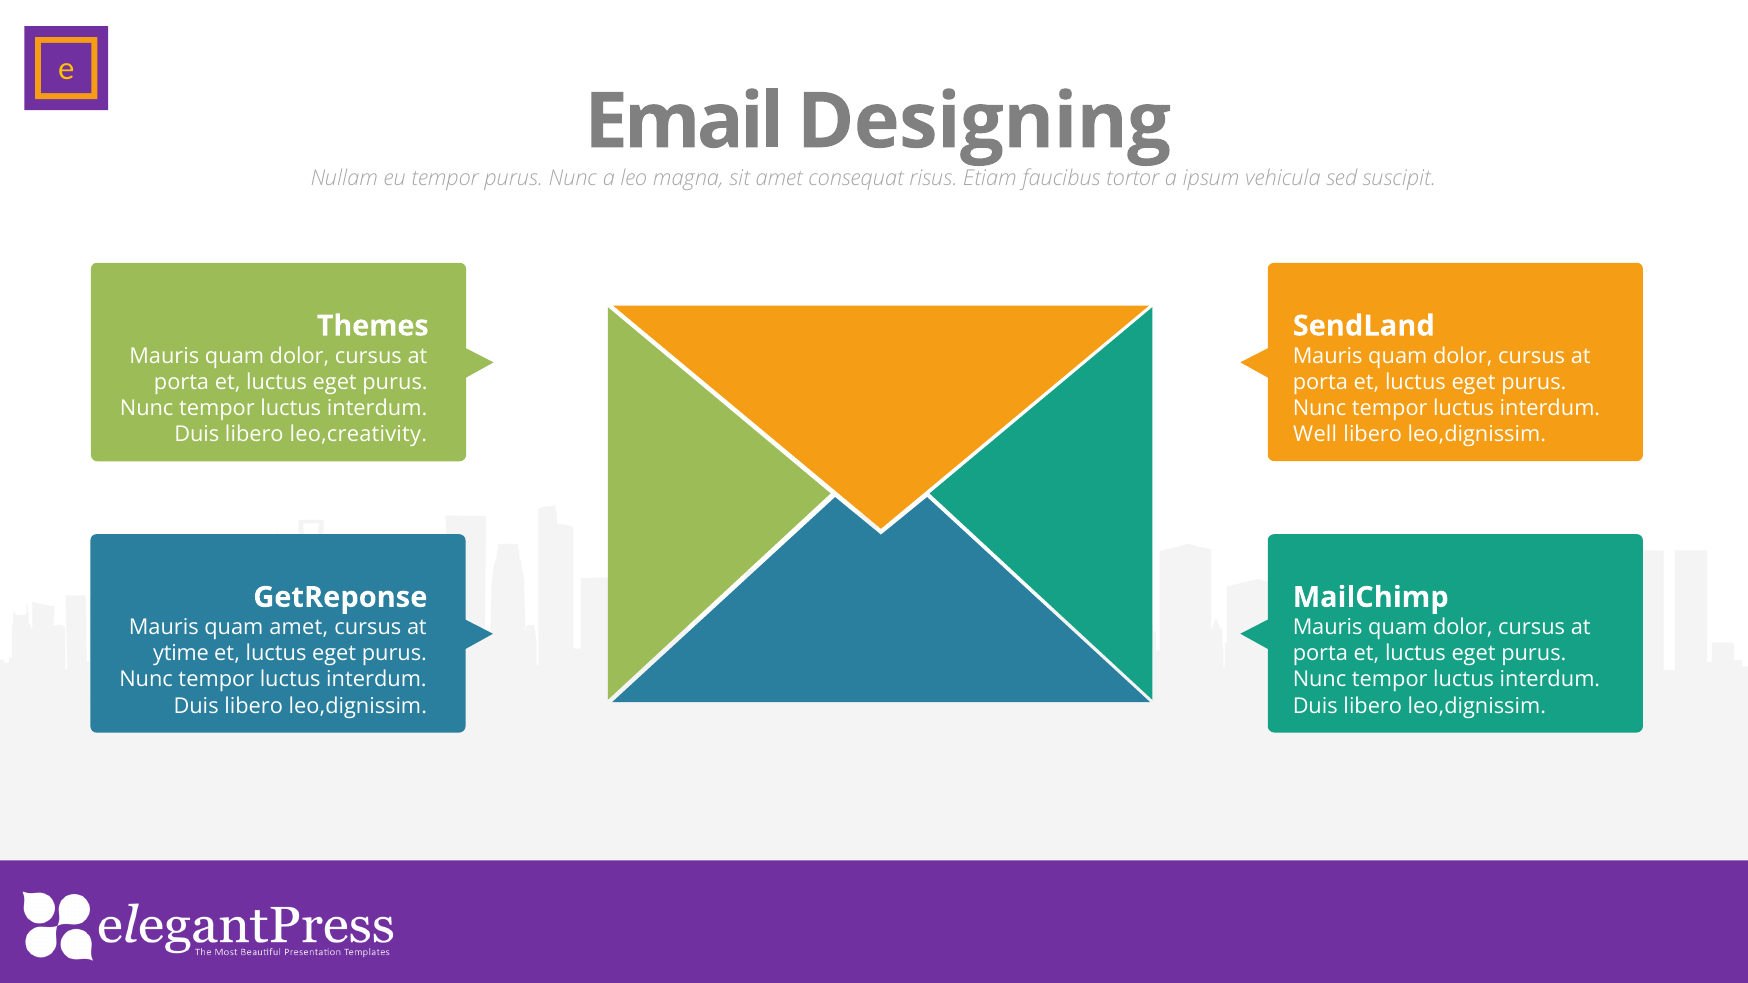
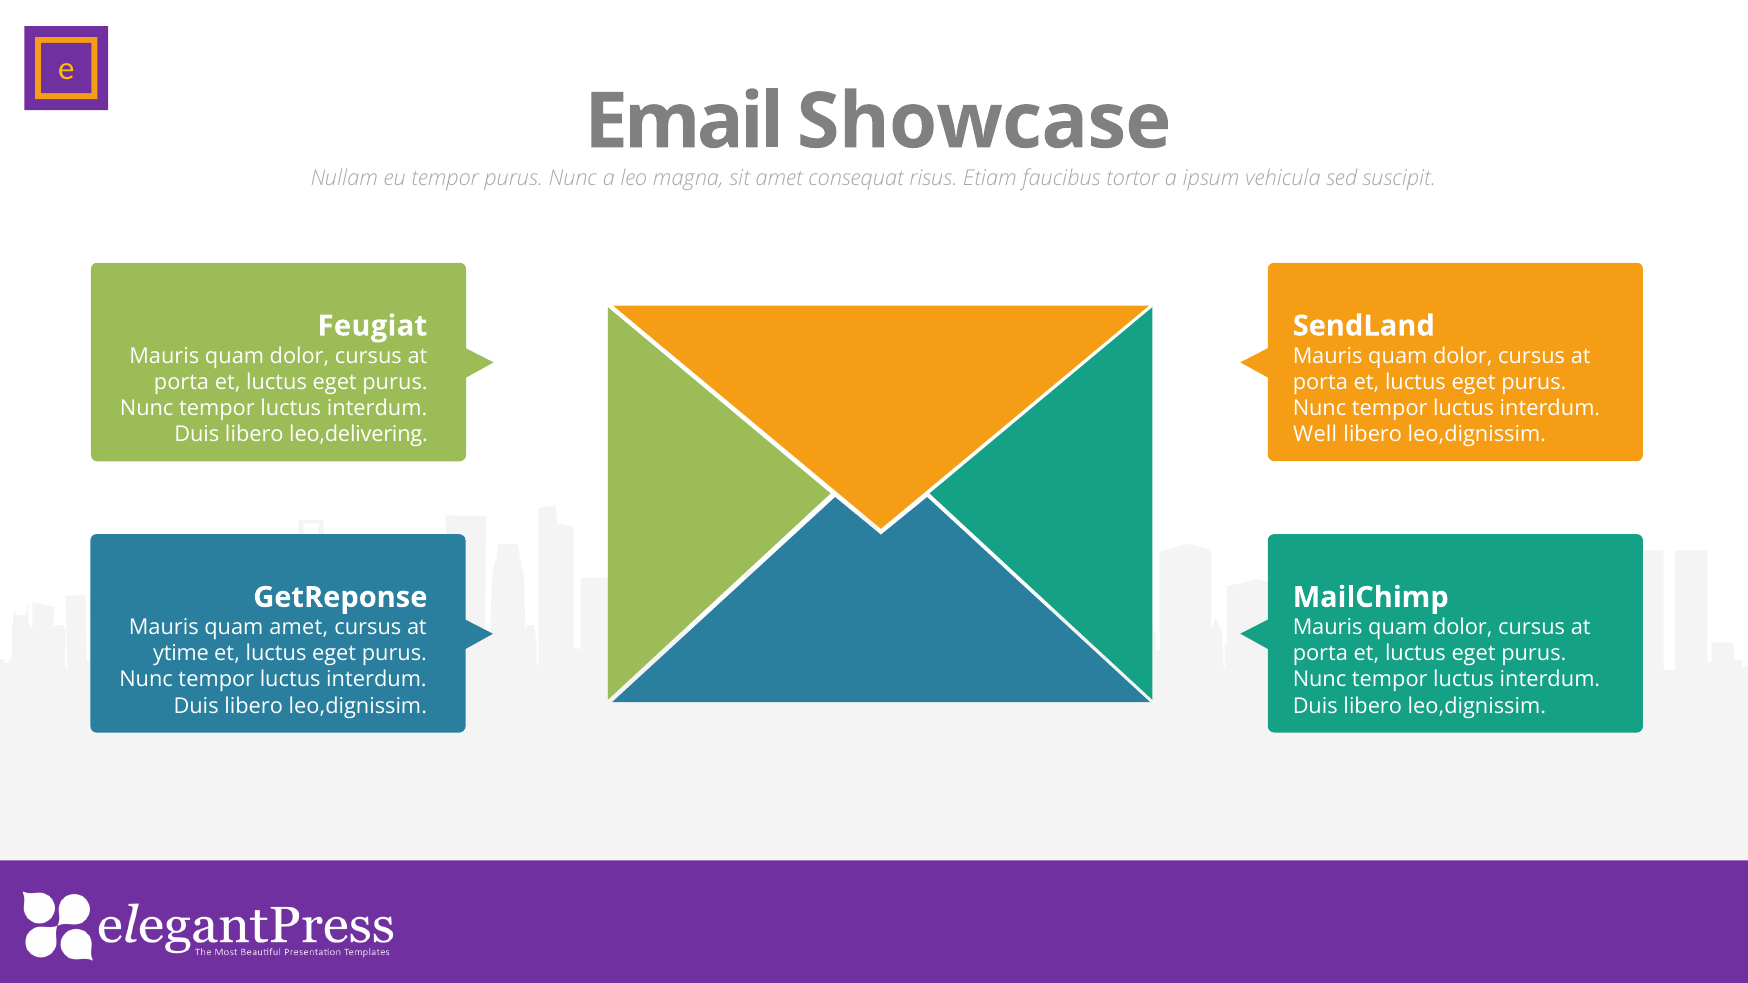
Designing: Designing -> Showcase (984, 122)
Themes: Themes -> Feugiat (372, 326)
leo,creativity: leo,creativity -> leo,delivering (359, 435)
